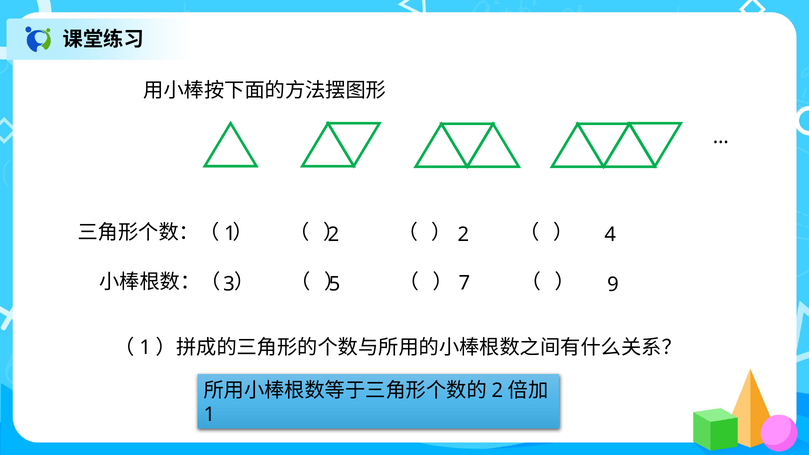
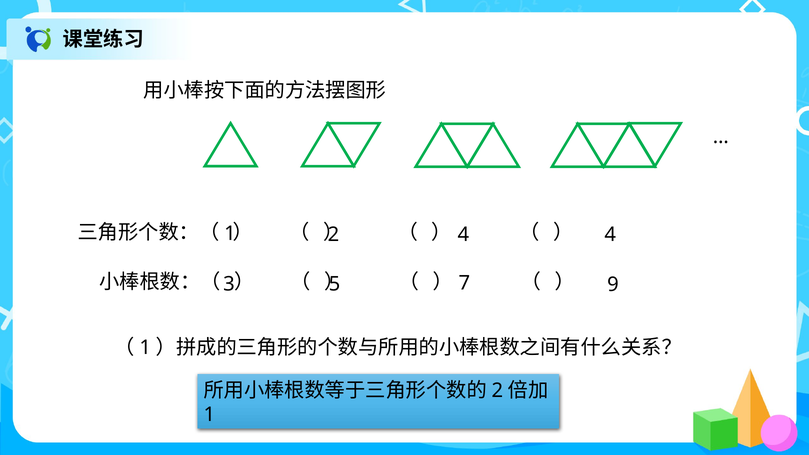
2: 2 -> 4 (463, 234)
